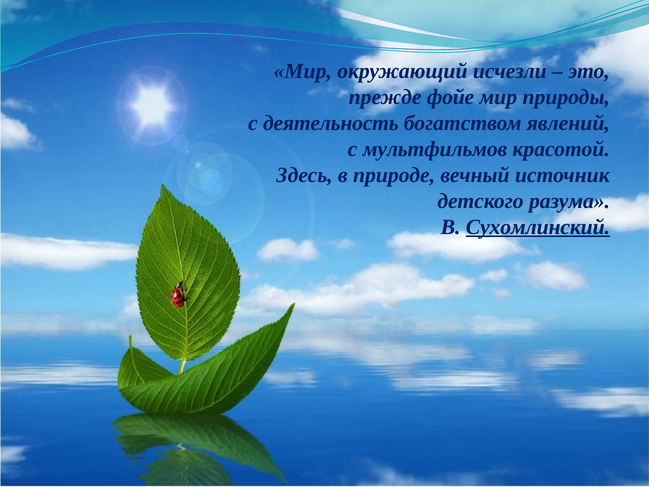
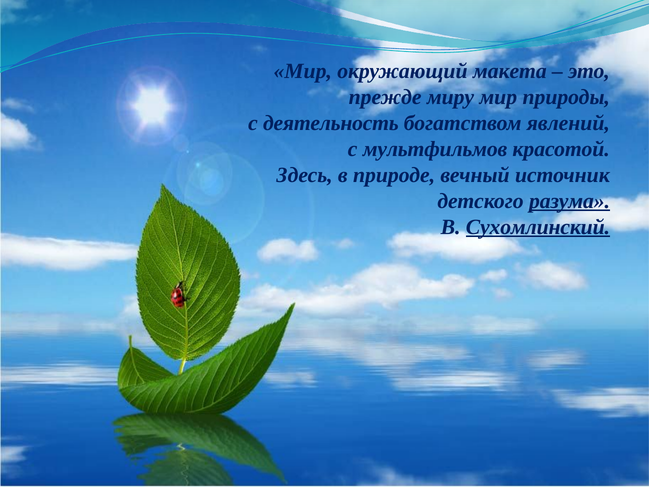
исчезли: исчезли -> макета (510, 71)
фойе: фойе -> миру (450, 97)
разума underline: none -> present (570, 201)
